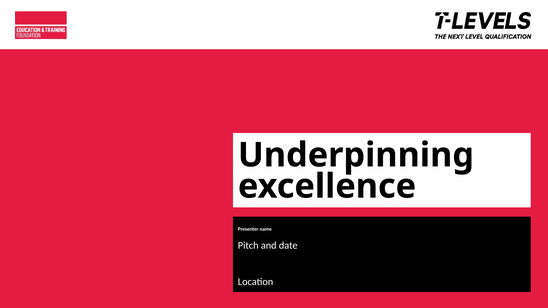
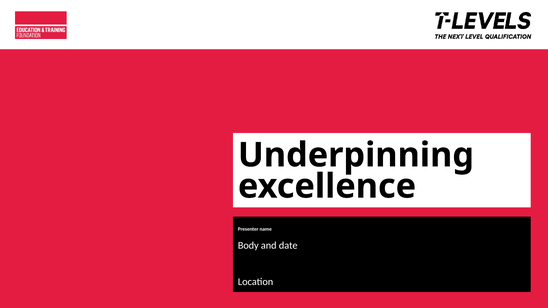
Pitch: Pitch -> Body (248, 246)
